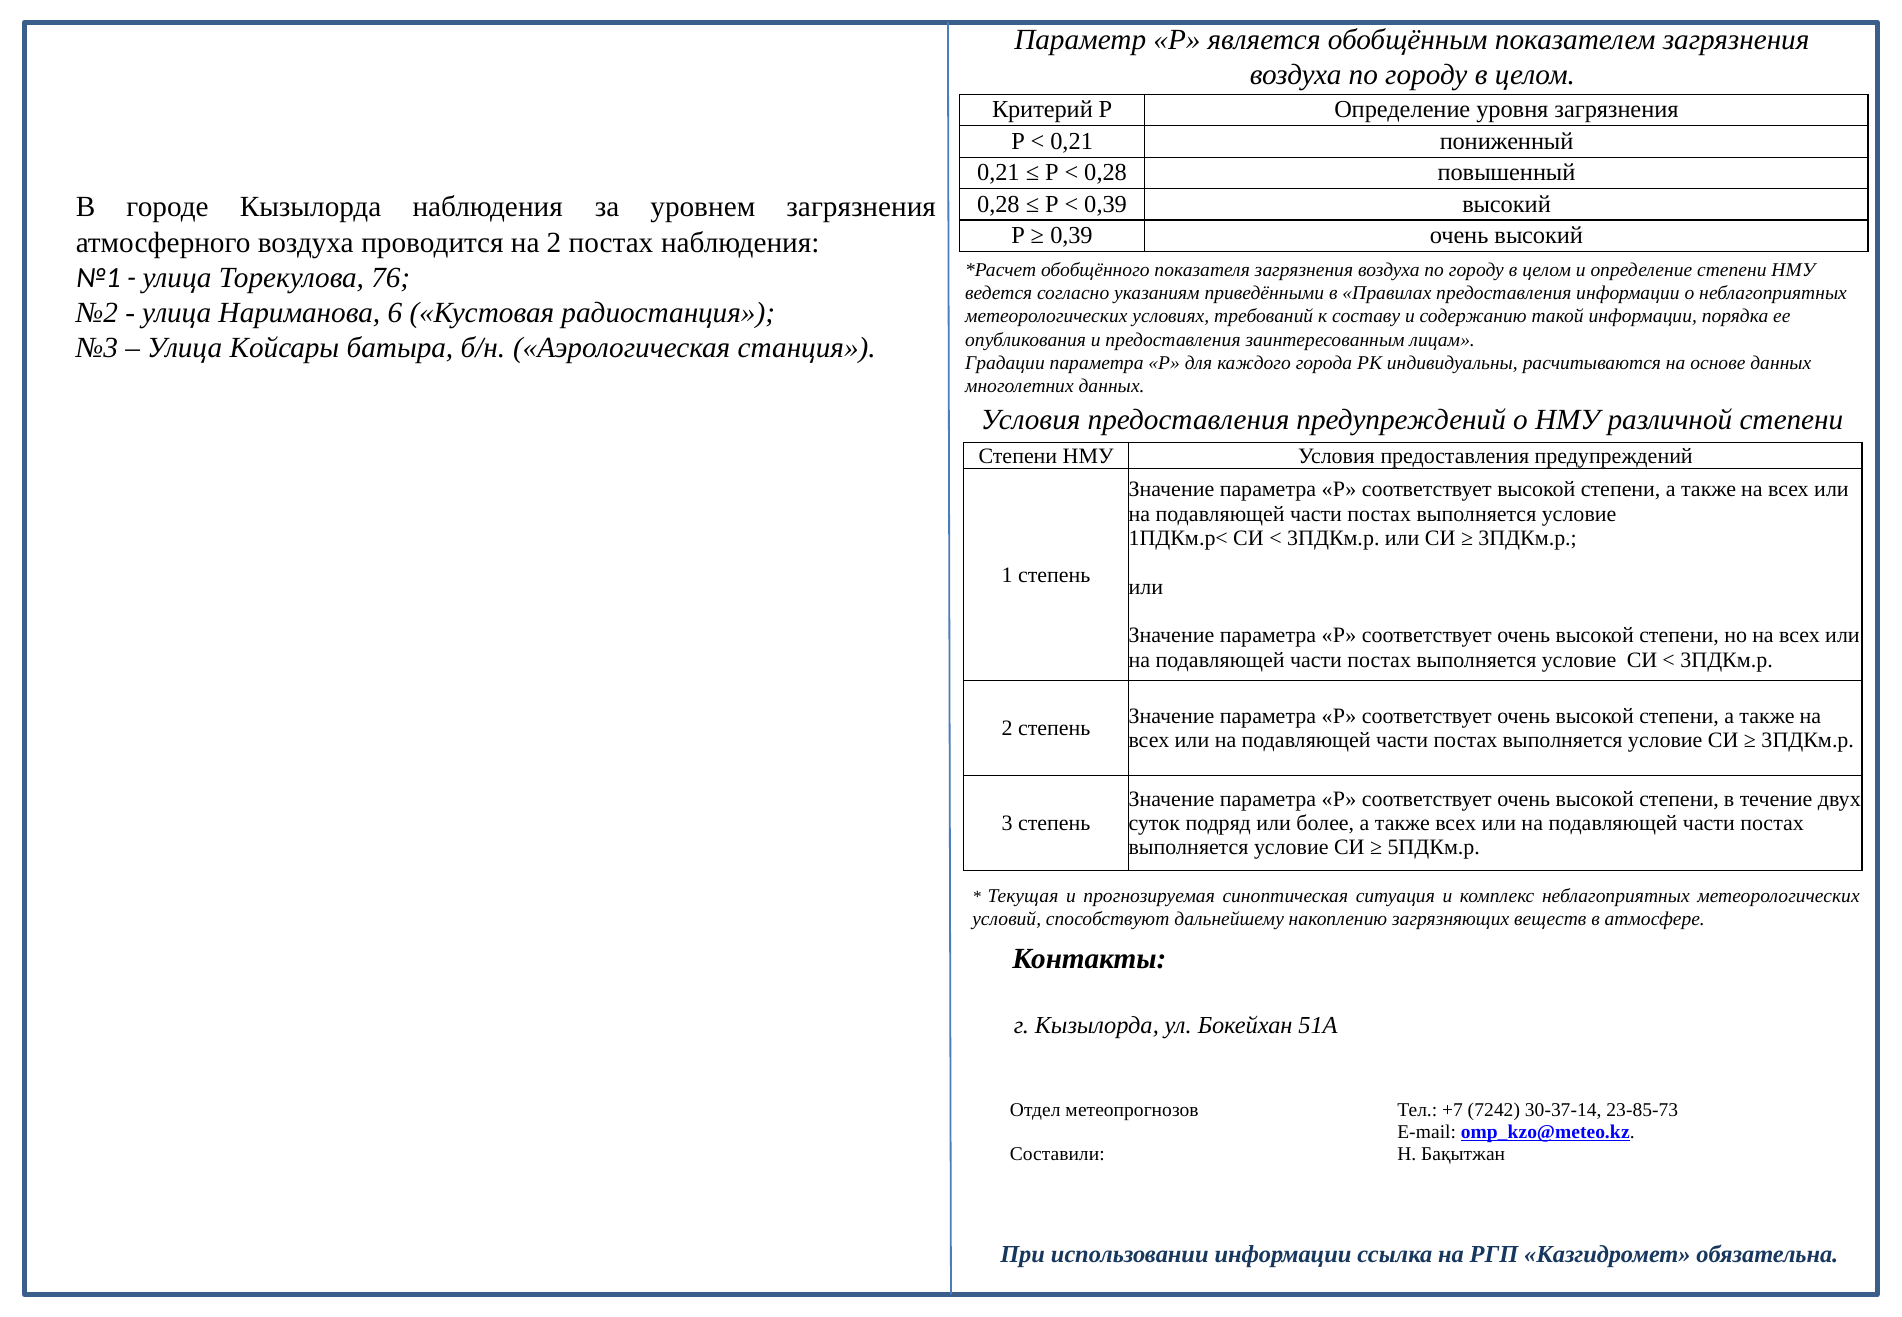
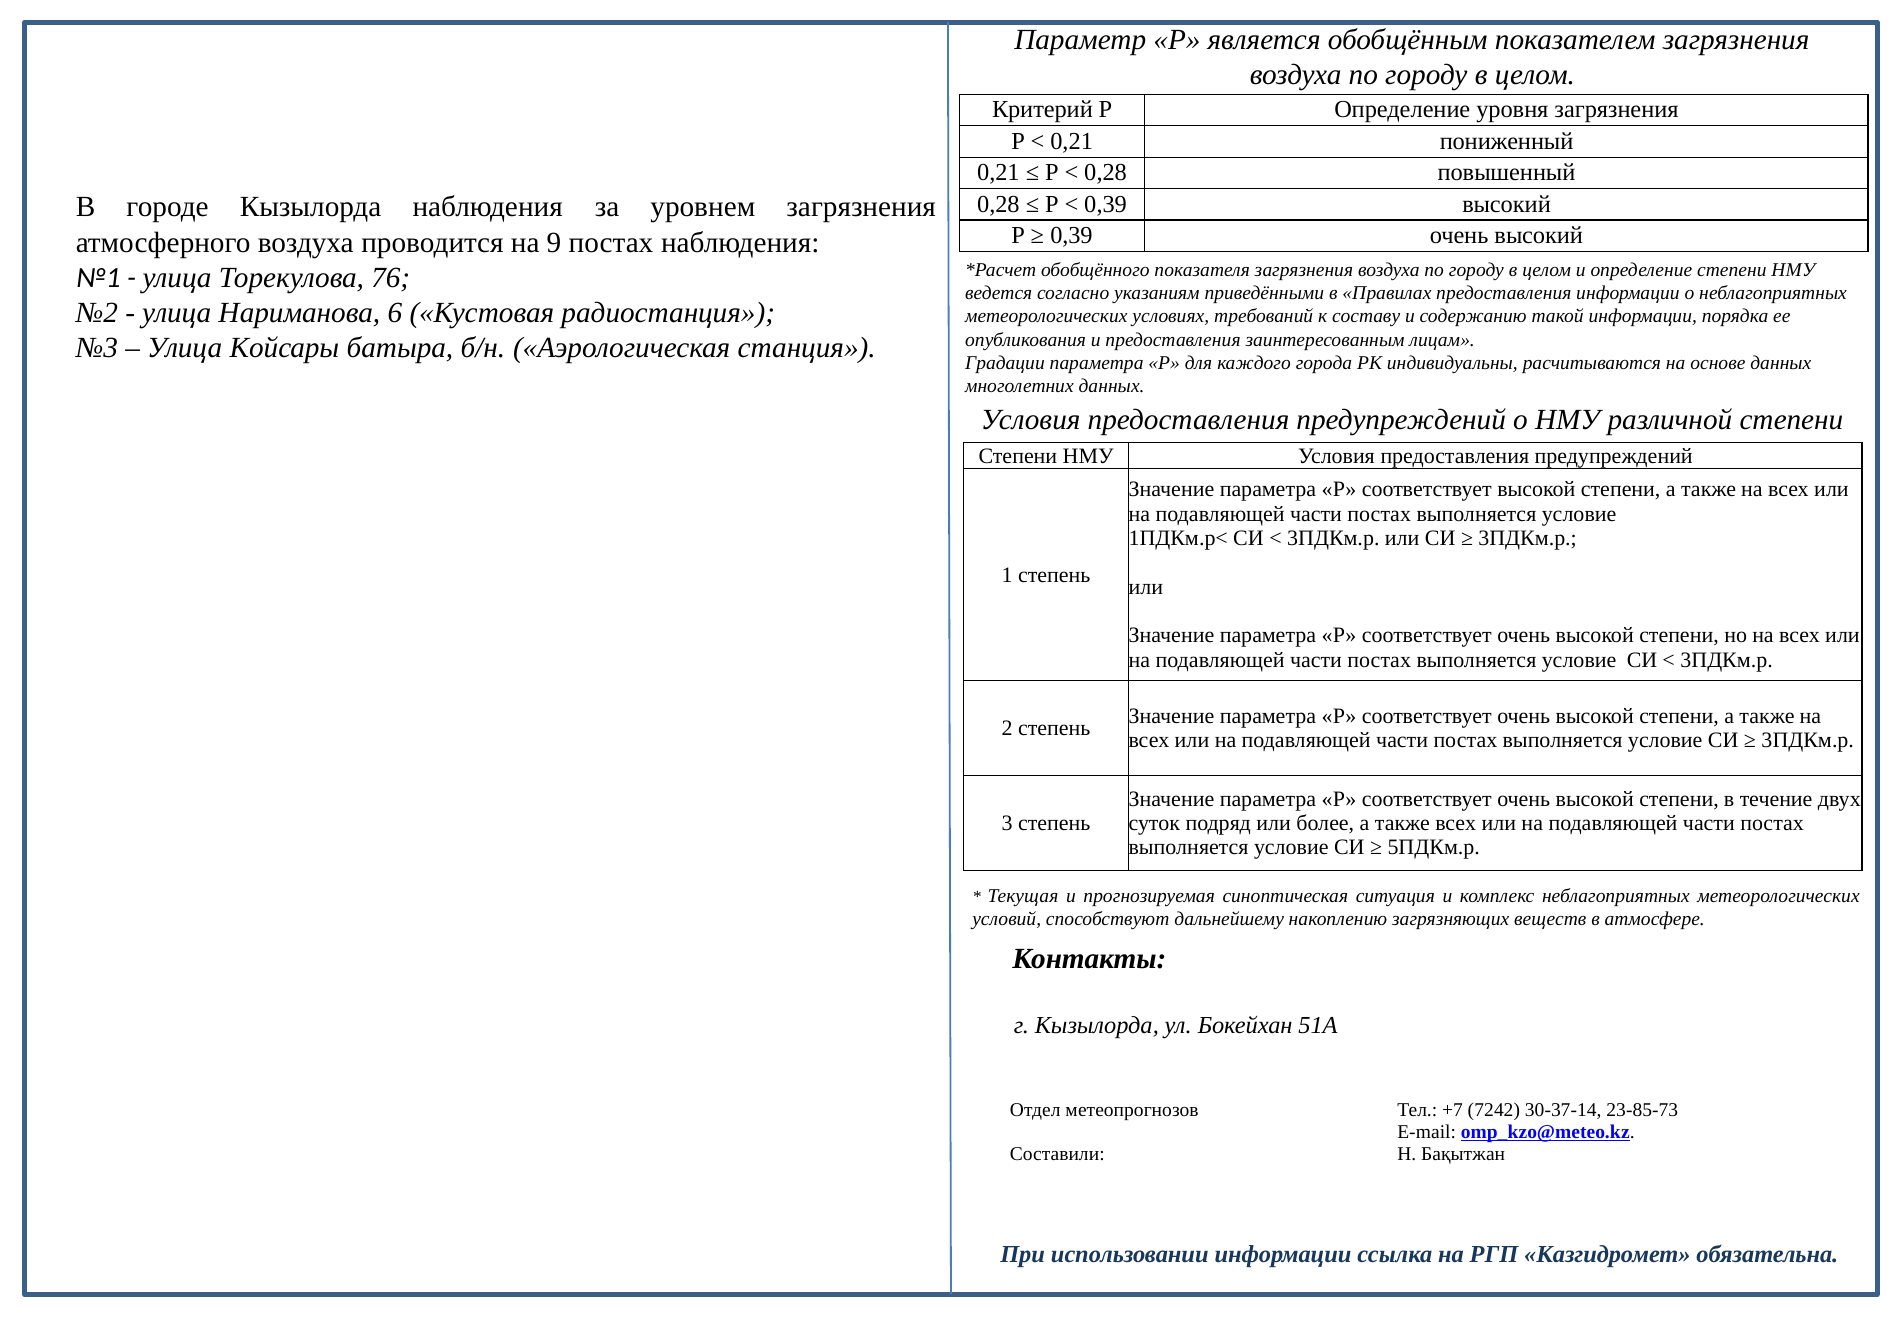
на 2: 2 -> 9 (554, 242)
